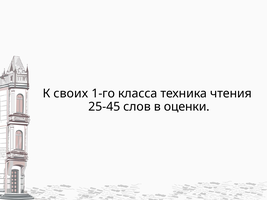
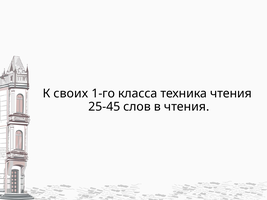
в оценки: оценки -> чтения (187, 107)
